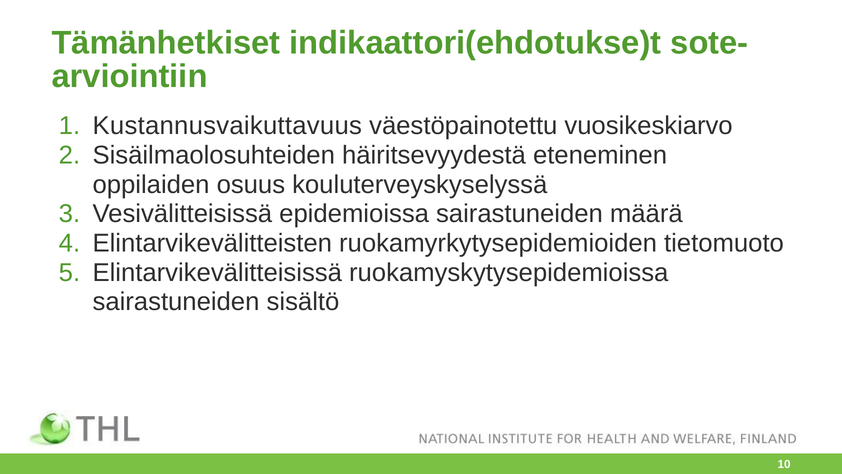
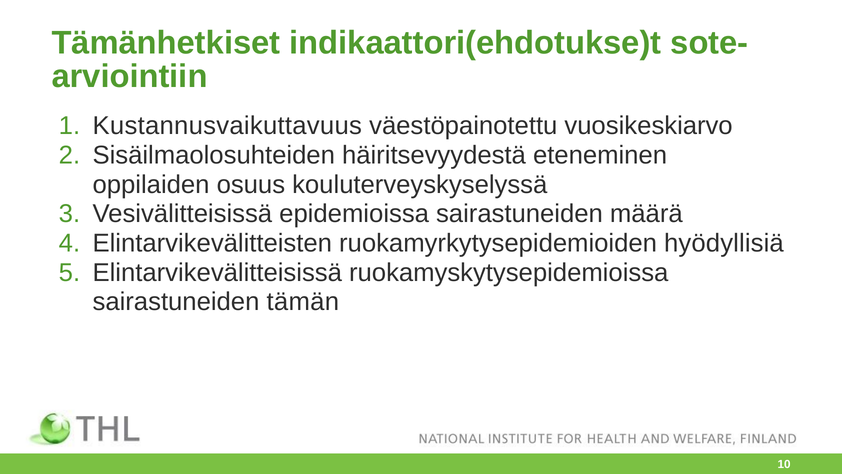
tietomuoto: tietomuoto -> hyödyllisiä (724, 243)
sisältö: sisältö -> tämän (303, 302)
